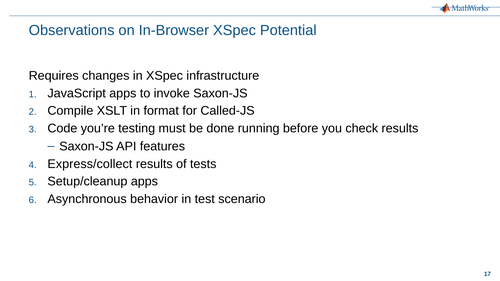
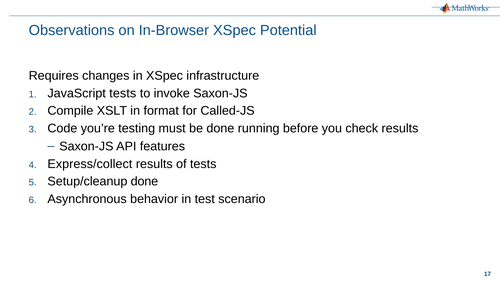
JavaScript apps: apps -> tests (123, 93)
Setup/cleanup apps: apps -> done (144, 182)
